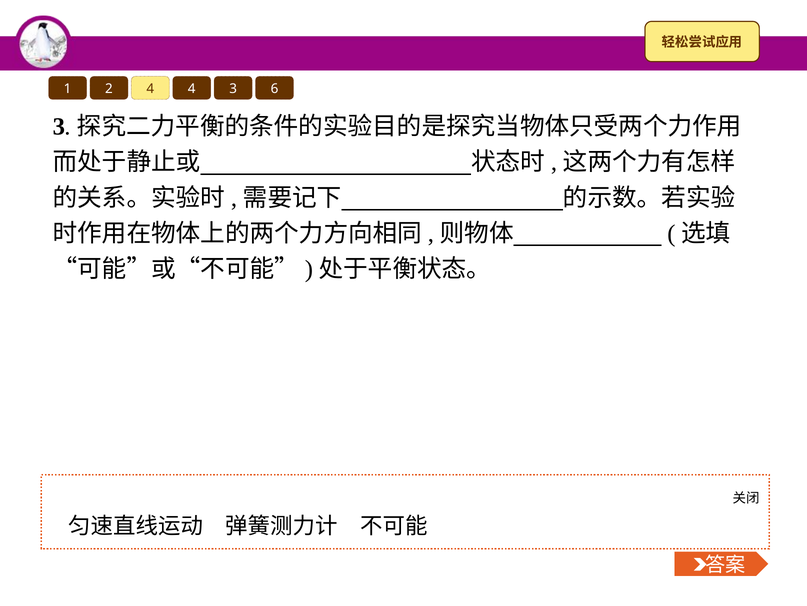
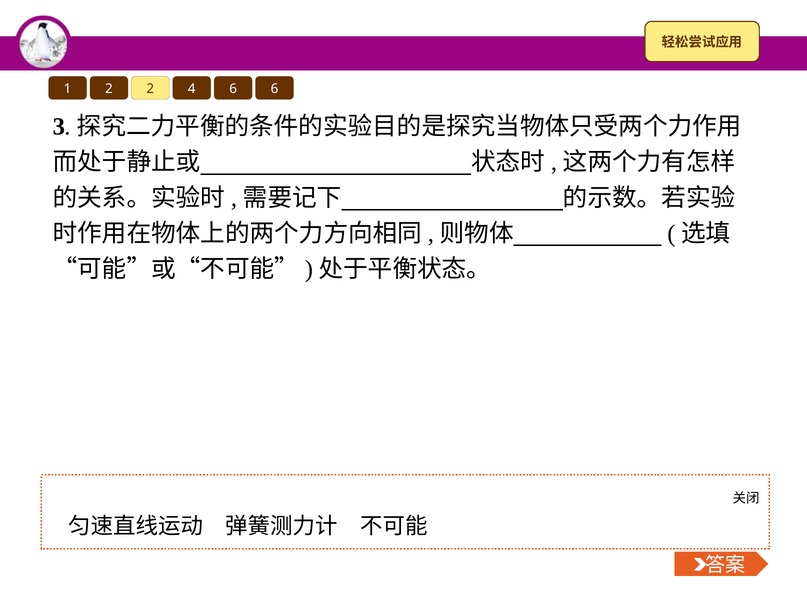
2 4: 4 -> 2 (150, 89)
4 3: 3 -> 6 (233, 89)
